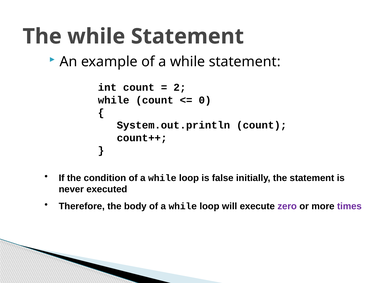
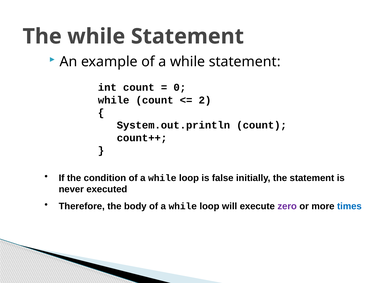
2: 2 -> 0 (180, 87)
0: 0 -> 2 (205, 100)
times colour: purple -> blue (349, 206)
